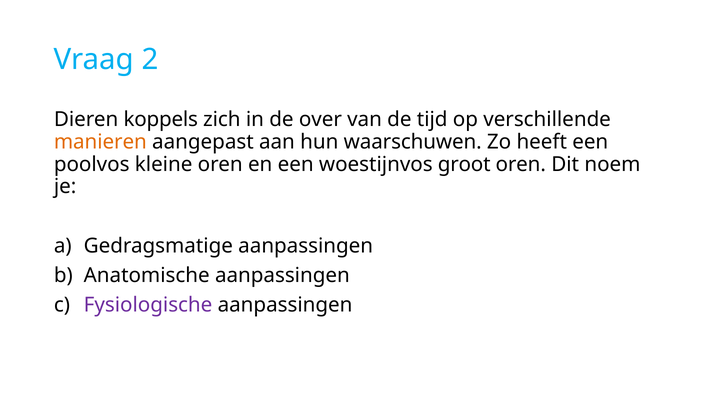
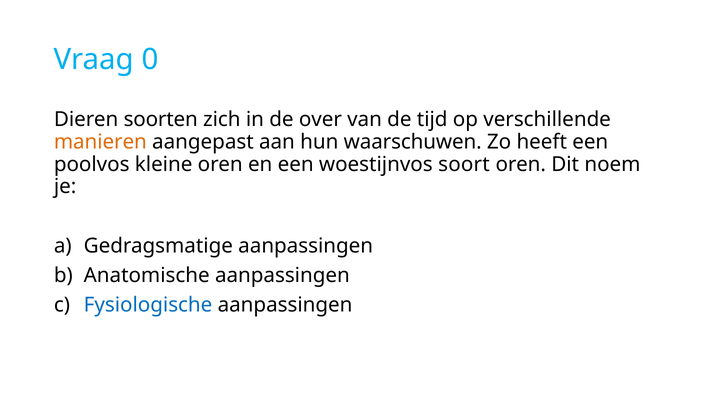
2: 2 -> 0 (150, 59)
koppels: koppels -> soorten (161, 120)
groot: groot -> soort (464, 164)
Fysiologische colour: purple -> blue (148, 305)
